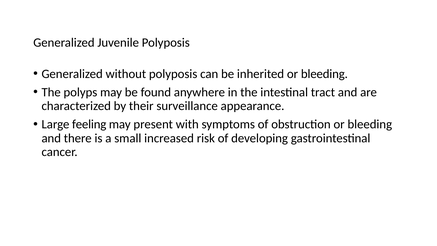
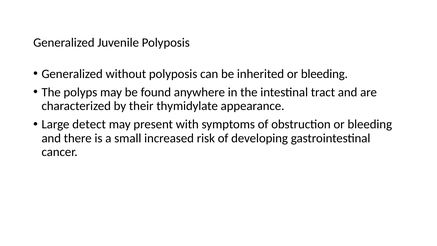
surveillance: surveillance -> thymidylate (187, 106)
feeling: feeling -> detect (89, 124)
